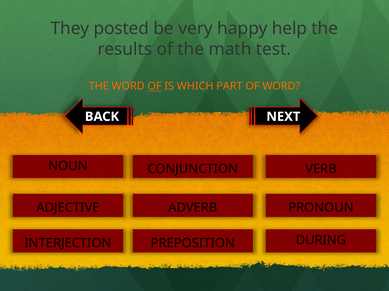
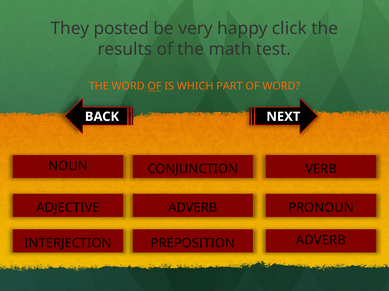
help: help -> click (289, 28)
DURING: DURING -> ADVERB (321, 241)
